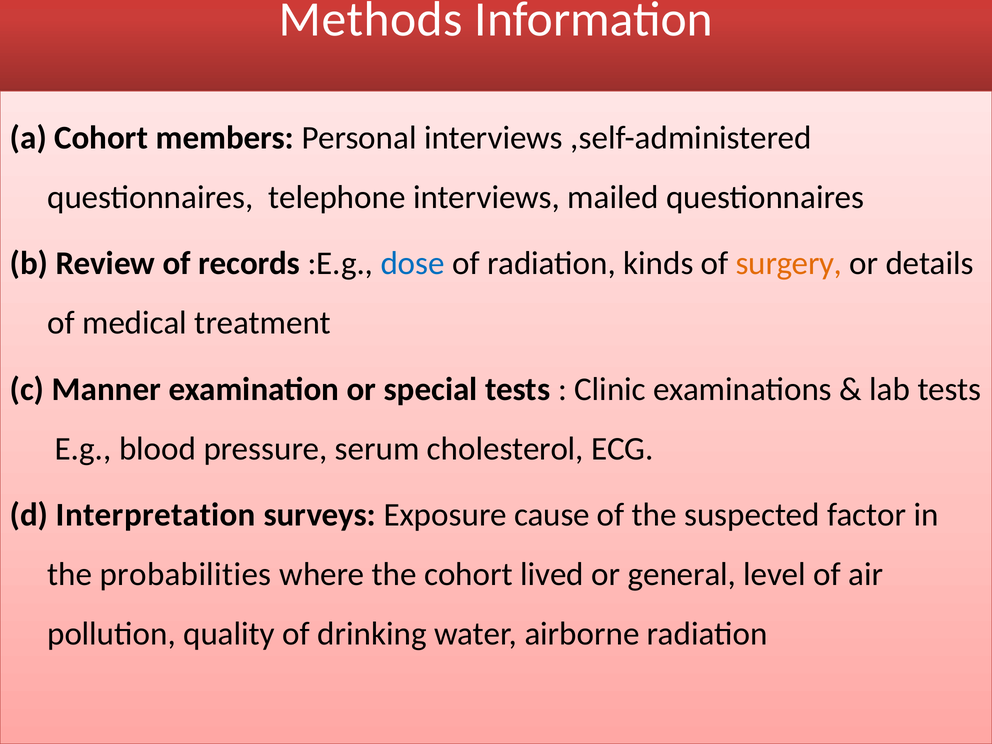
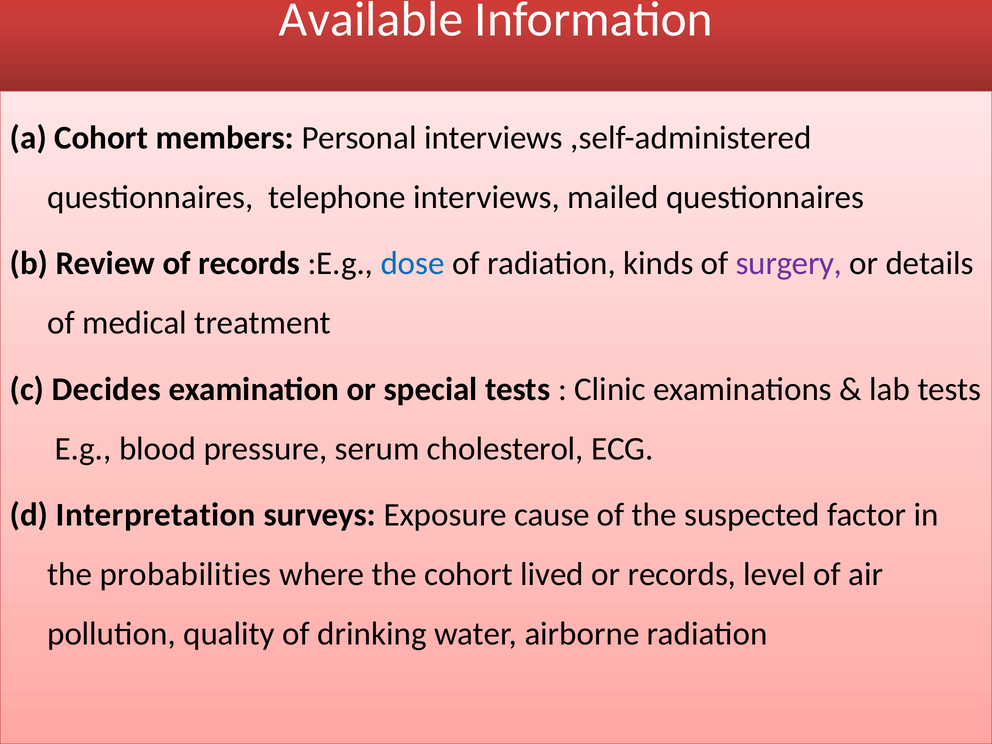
Methods: Methods -> Available (371, 19)
surgery colour: orange -> purple (789, 264)
Manner: Manner -> Decides (106, 389)
or general: general -> records (682, 574)
